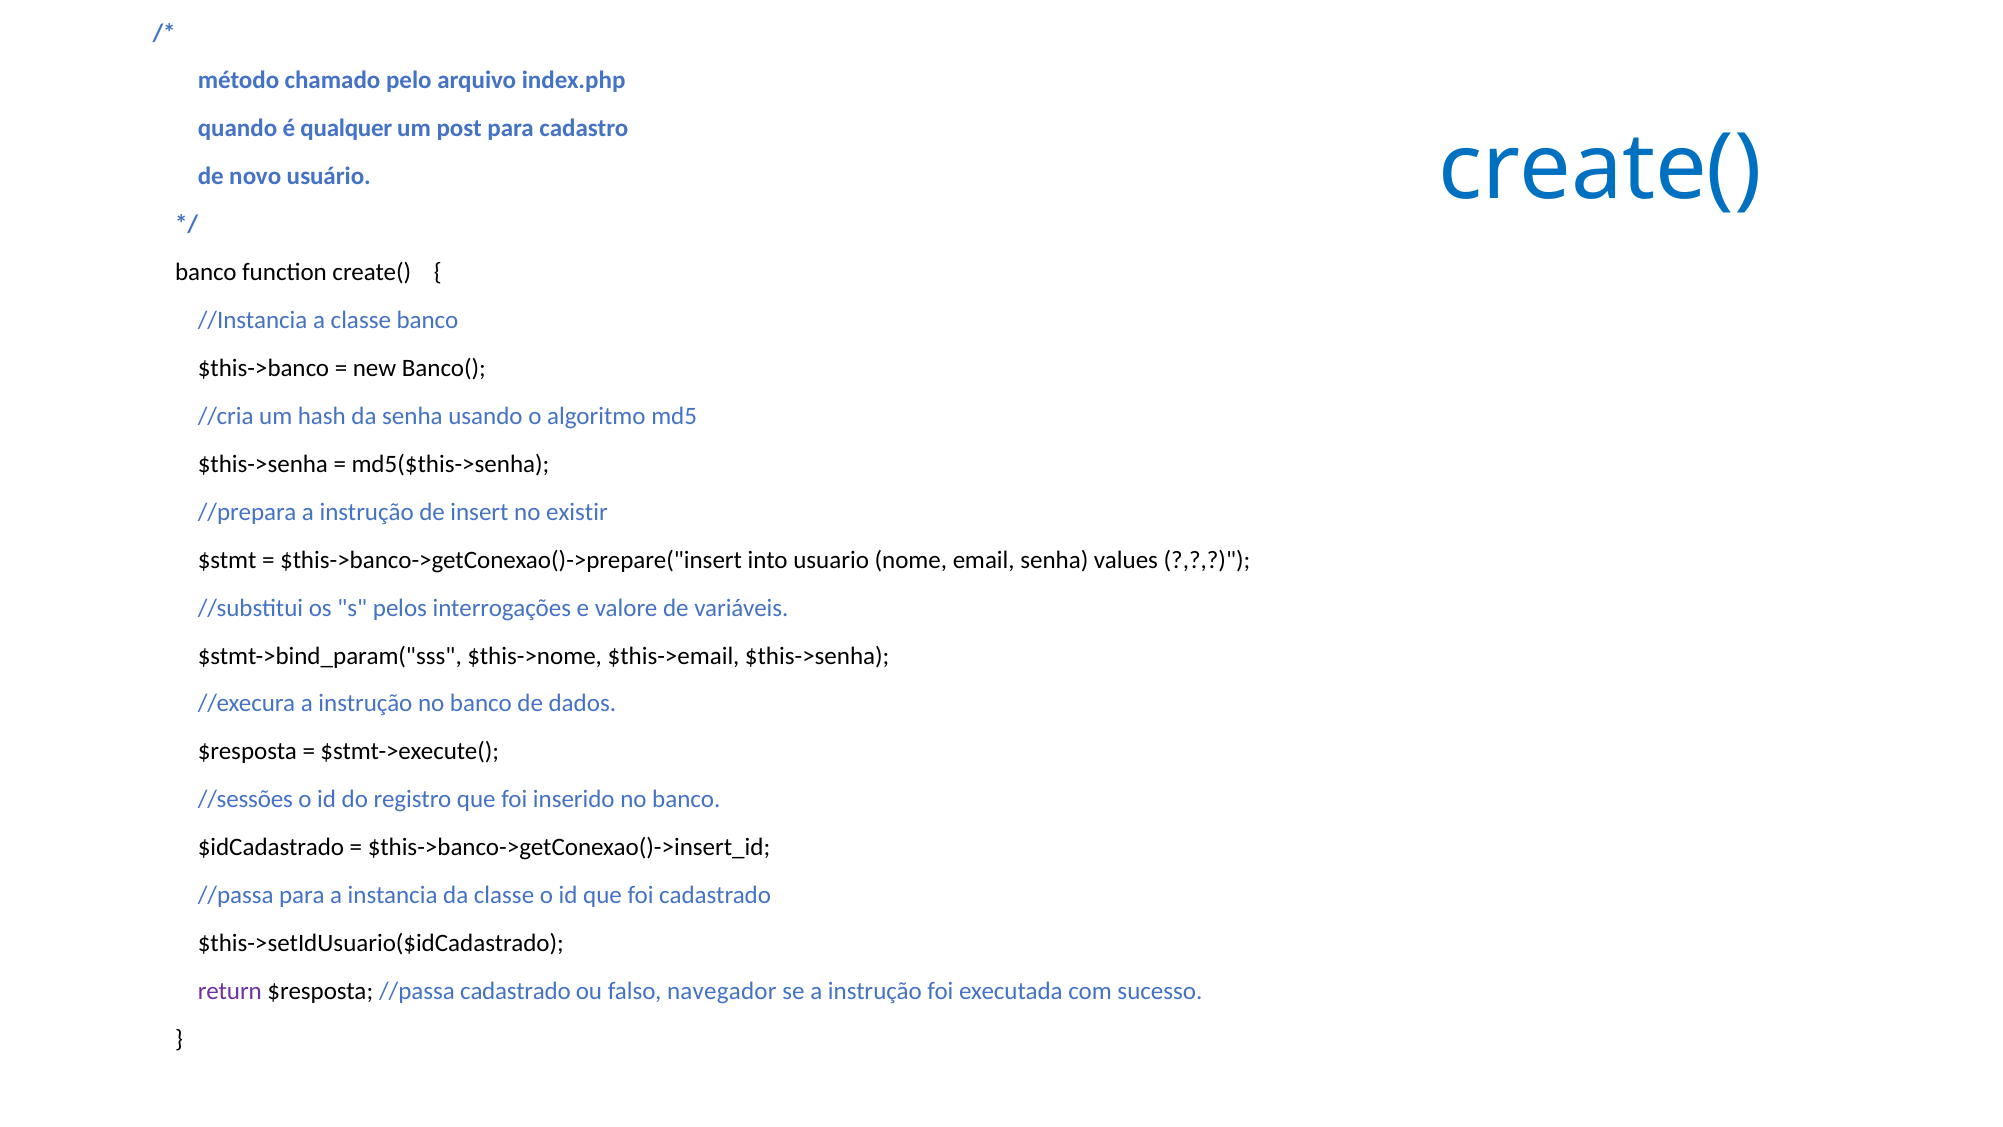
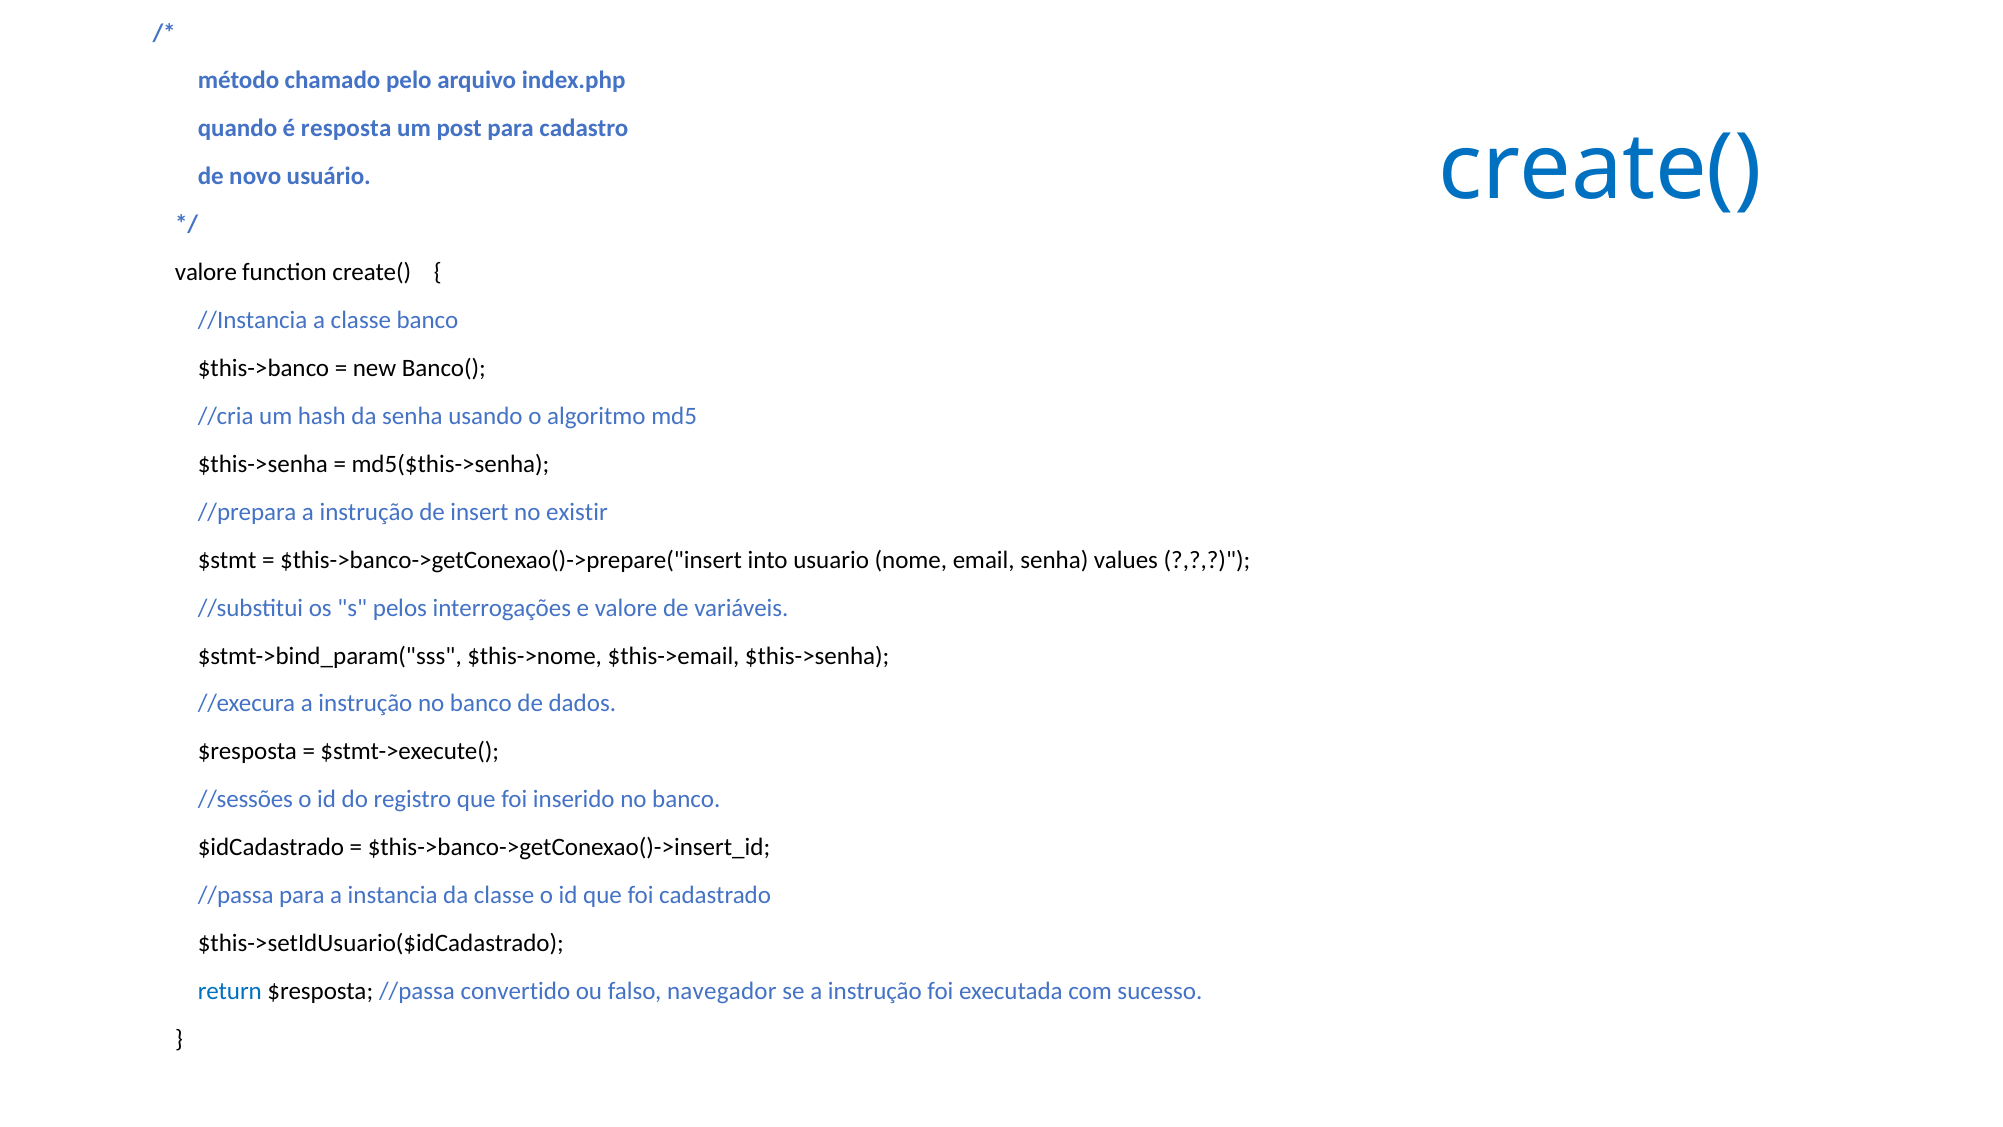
qualquer: qualquer -> resposta (346, 129)
banco: banco -> valore (206, 272)
return colour: purple -> blue (230, 991)
//passa cadastrado: cadastrado -> convertido (515, 991)
